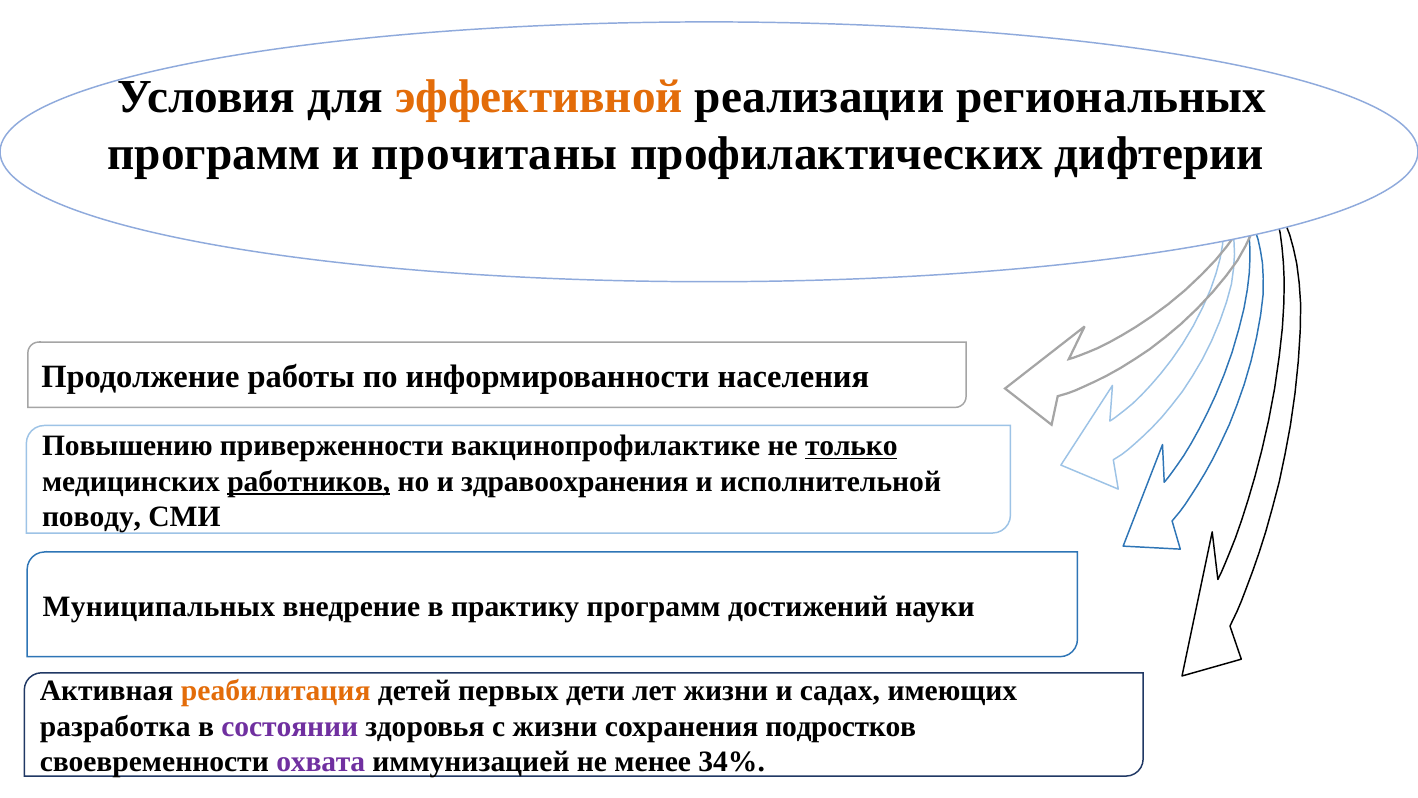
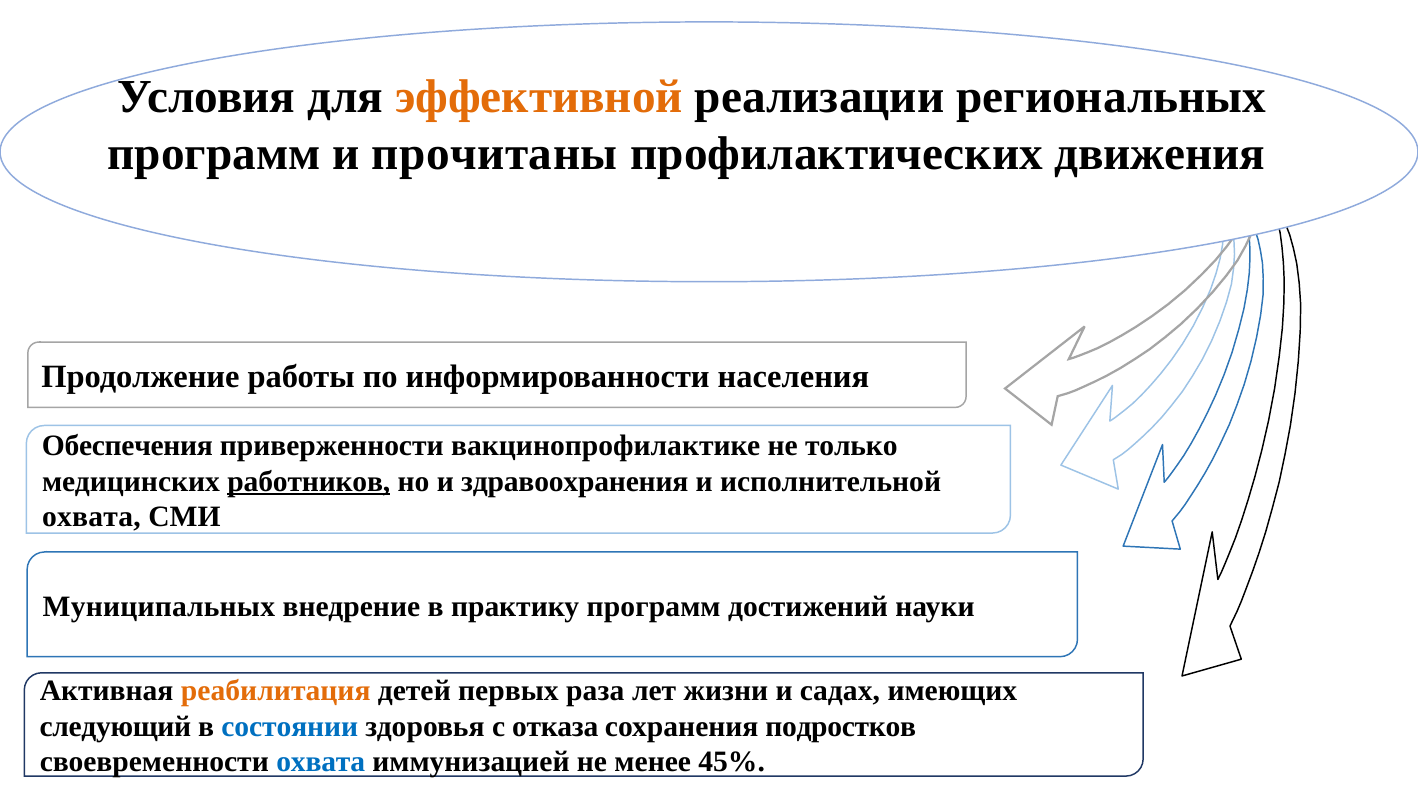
дифтерии: дифтерии -> движения (1160, 154)
Повышению: Повышению -> Обеспечения (127, 446)
только underline: present -> none (851, 446)
поводу: поводу -> охвата (91, 517)
дети: дети -> раза (595, 691)
разработка: разработка -> следующий (115, 726)
состоянии colour: purple -> blue (290, 726)
с жизни: жизни -> отказа (555, 726)
охвата colour: purple -> blue (321, 762)
34%: 34% -> 45% (732, 762)
